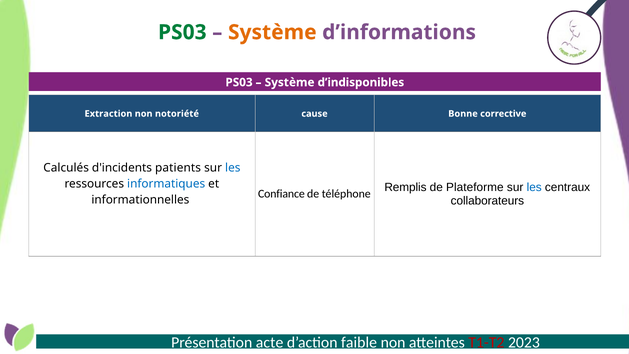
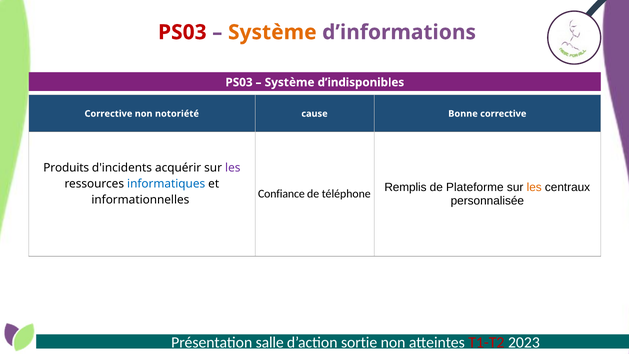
PS03 colour: green -> red (182, 32)
Extraction: Extraction -> Corrective (108, 114)
Calculés: Calculés -> Produits (66, 168)
patients: patients -> acquérir (178, 168)
les colour: blue -> purple (233, 168)
les colour: blue -> orange (534, 187)
collaborateurs: collaborateurs -> personnalisée (487, 201)
acte: acte -> salle (270, 342)
faible: faible -> sortie (359, 342)
